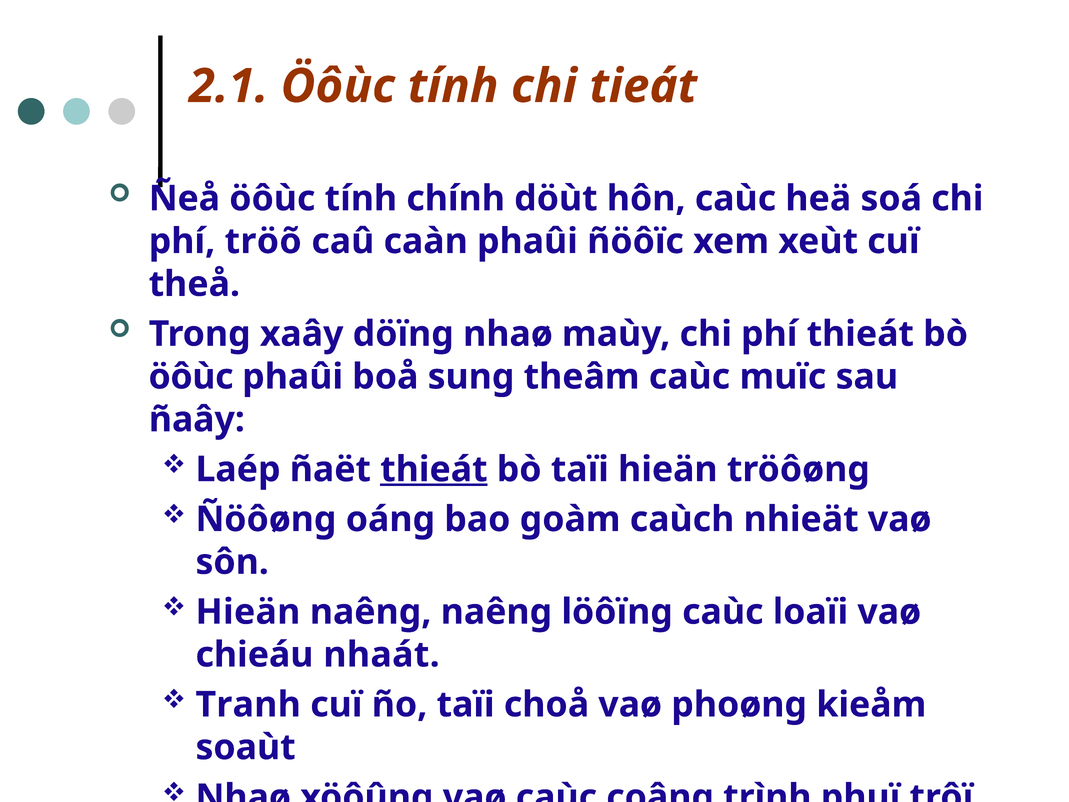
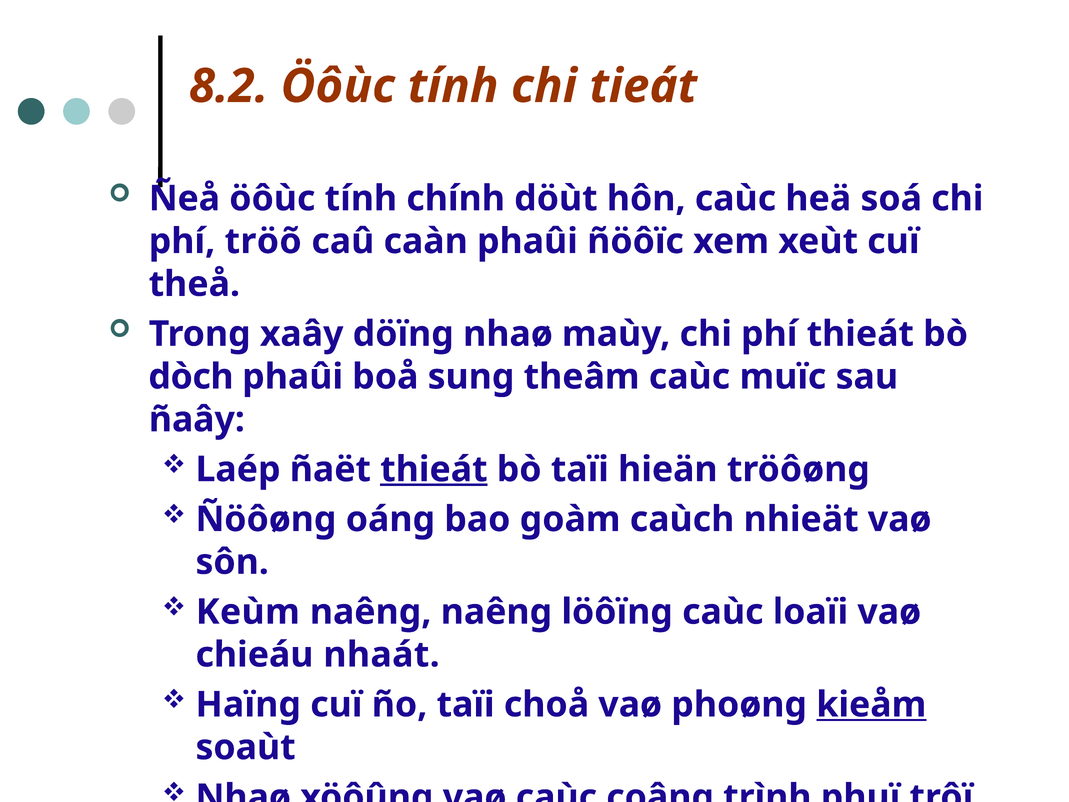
2.1: 2.1 -> 8.2 (229, 86)
öôùc: öôùc -> dòch (191, 377)
Hieän: Hieän -> Keùm (248, 612)
Tranh: Tranh -> Haïng (248, 704)
kieåm underline: none -> present (871, 704)
